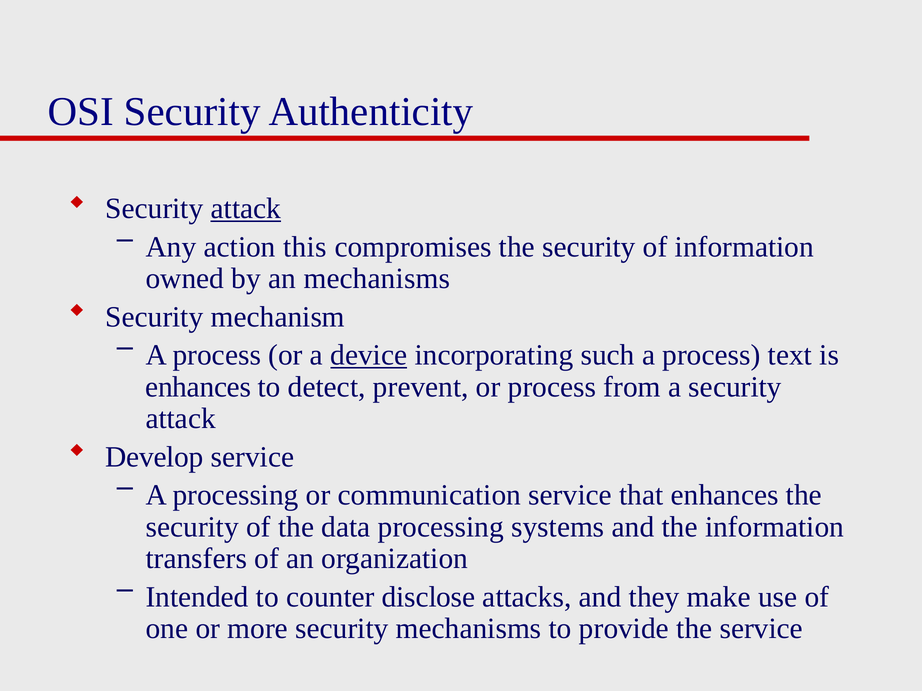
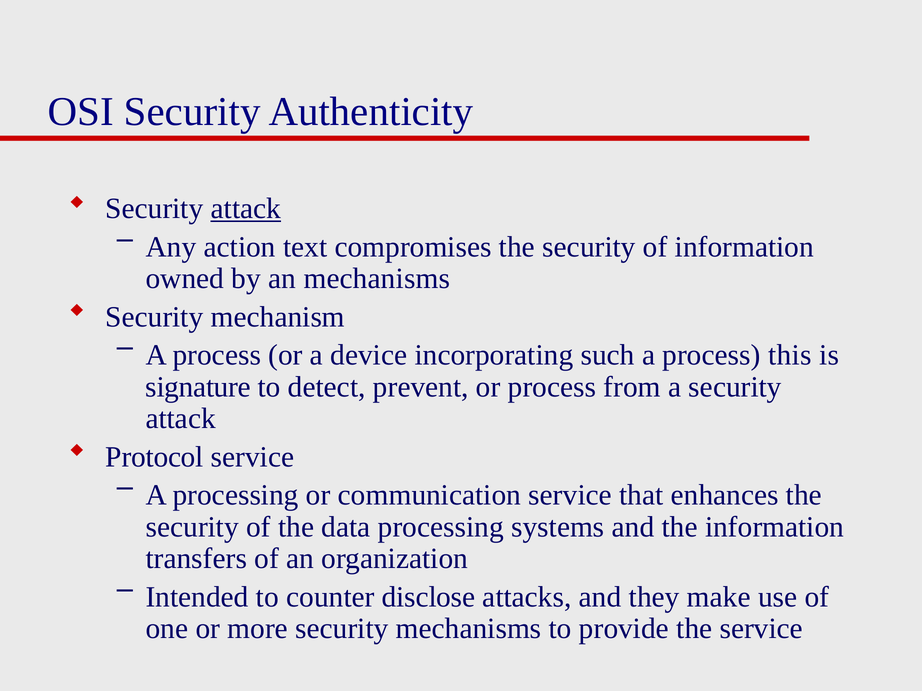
this: this -> text (305, 247)
device underline: present -> none (369, 355)
text: text -> this (790, 355)
enhances: enhances -> signature (198, 387)
Develop: Develop -> Protocol (154, 457)
